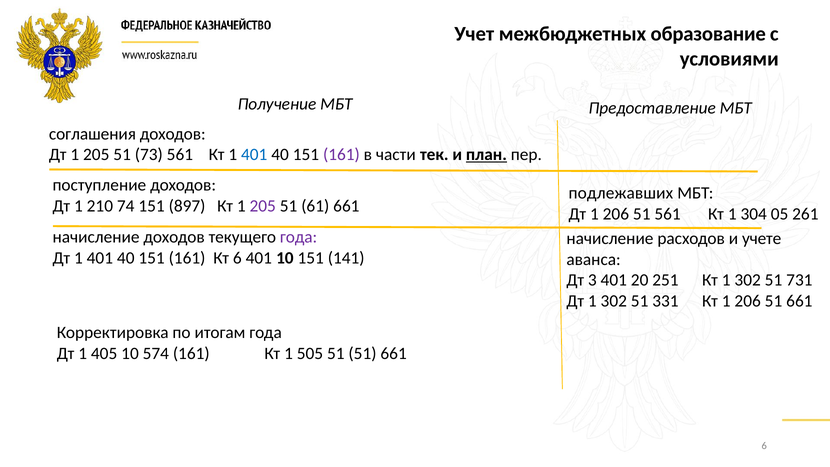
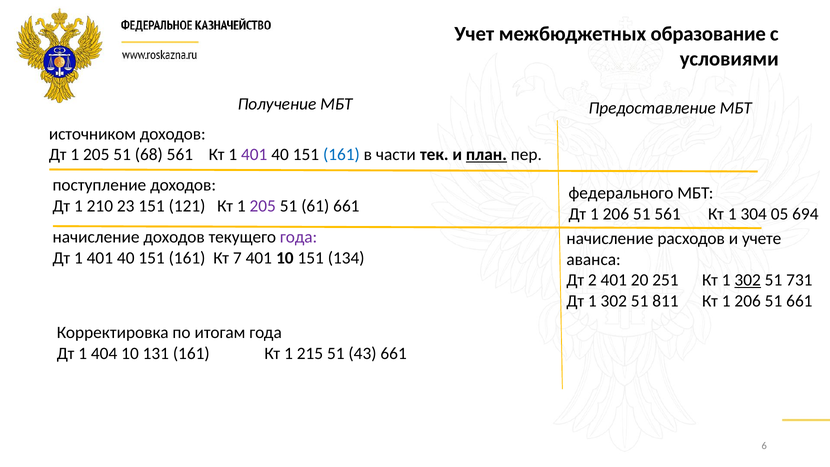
соглашения: соглашения -> источником (92, 134)
73: 73 -> 68 (149, 155)
401 colour: blue -> purple (254, 155)
161 colour: purple -> blue (341, 155)
подлежавших: подлежавших -> федерального (621, 193)
74: 74 -> 23 (126, 206)
897: 897 -> 121 (187, 206)
261: 261 -> 694 (805, 214)
Кт 6: 6 -> 7 (237, 258)
141: 141 -> 134 (346, 258)
3: 3 -> 2 (592, 280)
302 underline: none -> present (748, 280)
331: 331 -> 811 (665, 301)
405: 405 -> 404 (104, 353)
574: 574 -> 131 (156, 353)
505: 505 -> 215 (310, 353)
51 51: 51 -> 43 (363, 353)
